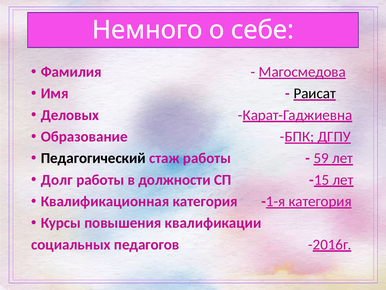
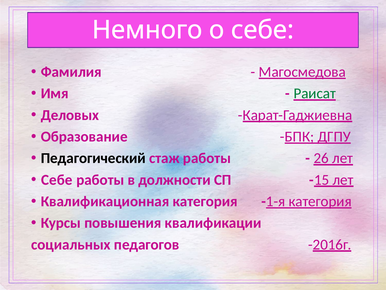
Раисат colour: black -> green (315, 93)
59: 59 -> 26 (321, 158)
Долг: Долг -> Себе (57, 180)
